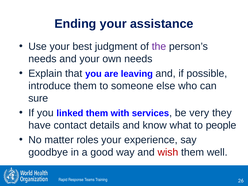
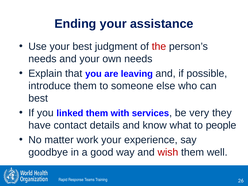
the colour: purple -> red (159, 46)
sure: sure -> best (38, 98)
roles: roles -> work (87, 140)
